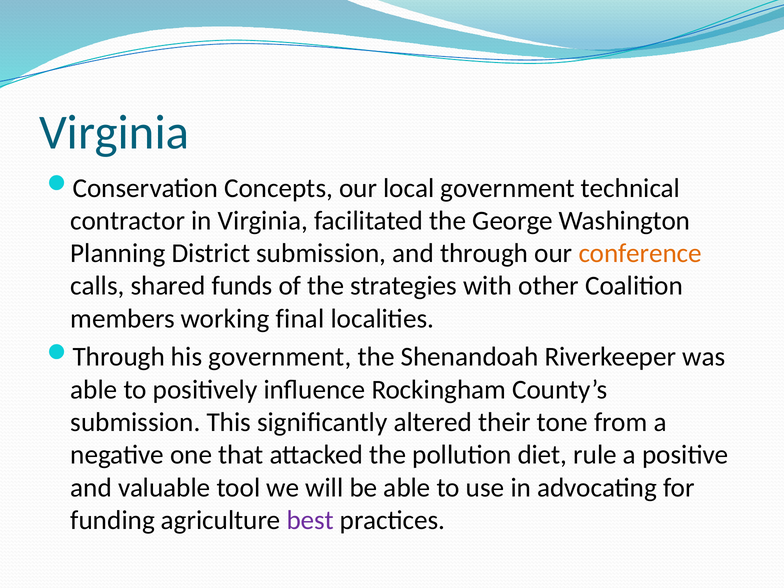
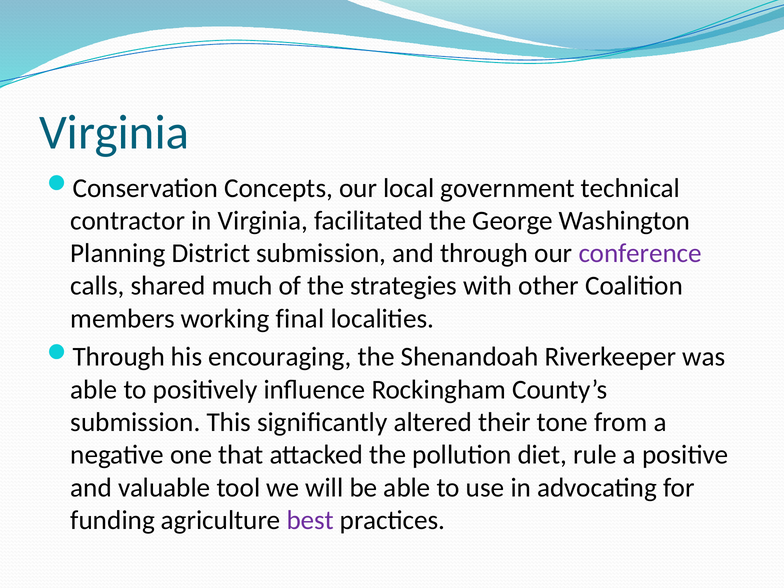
conference colour: orange -> purple (640, 253)
funds: funds -> much (242, 286)
his government: government -> encouraging (280, 357)
